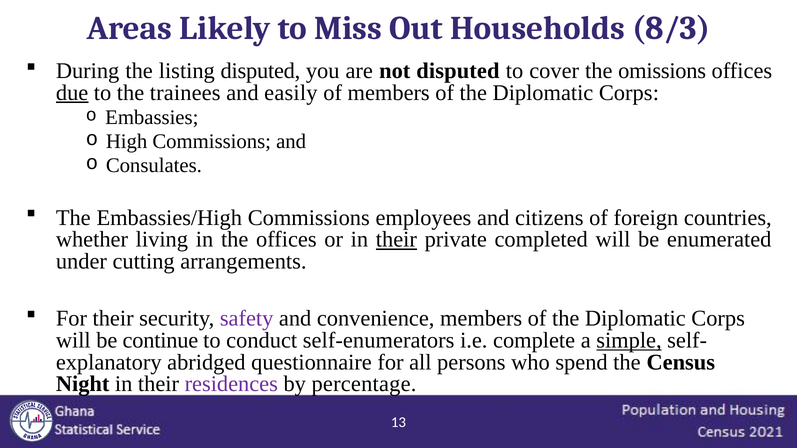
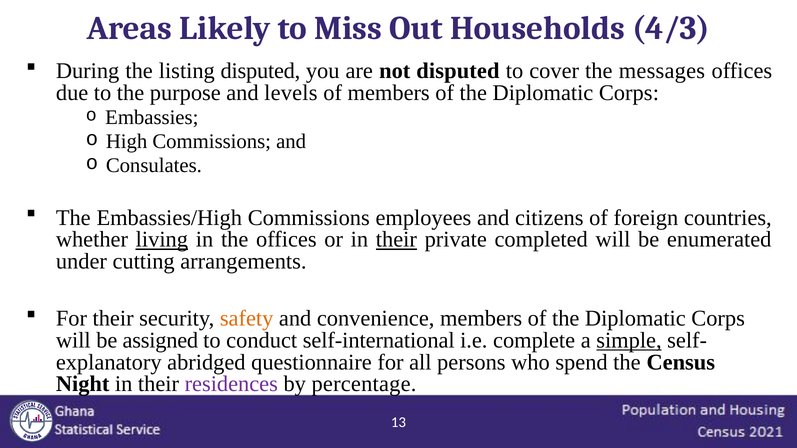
8/3: 8/3 -> 4/3 (671, 28)
omissions: omissions -> messages (662, 71)
due underline: present -> none (72, 93)
trainees: trainees -> purpose (185, 93)
easily: easily -> levels (291, 93)
living underline: none -> present (162, 240)
safety colour: purple -> orange (247, 319)
continue: continue -> assigned (160, 341)
self-enumerators: self-enumerators -> self-international (379, 341)
